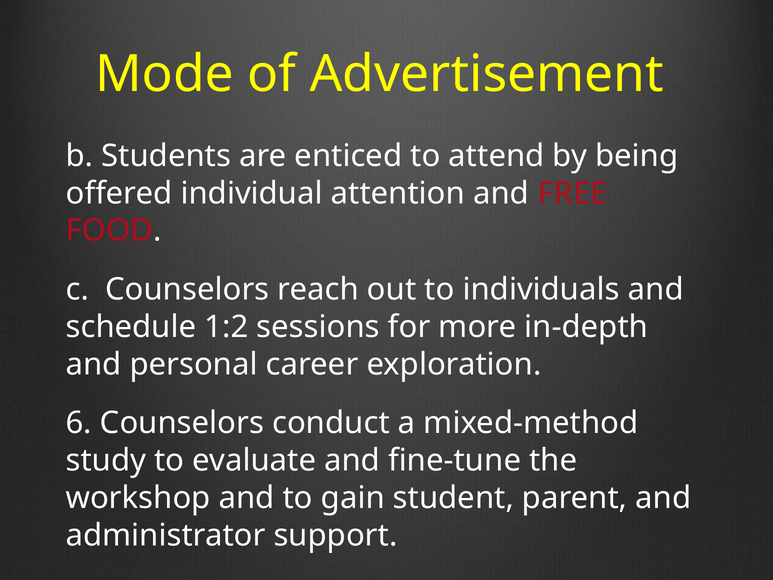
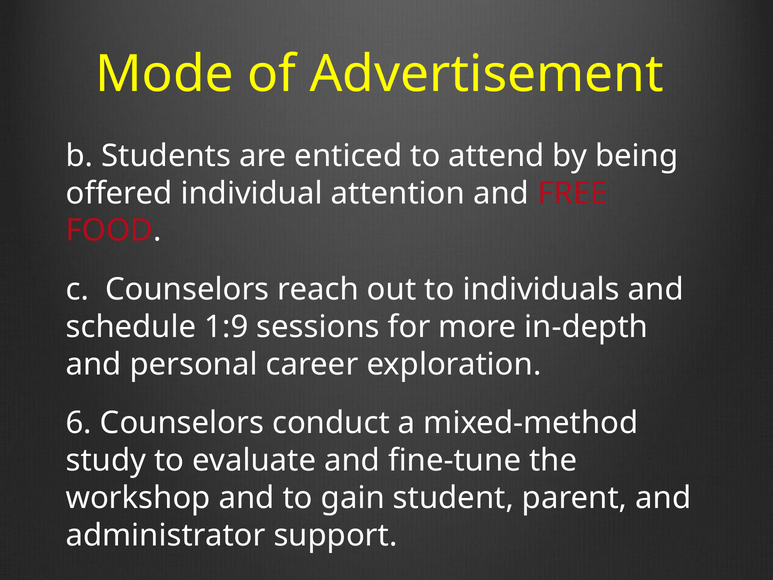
1:2: 1:2 -> 1:9 (226, 327)
